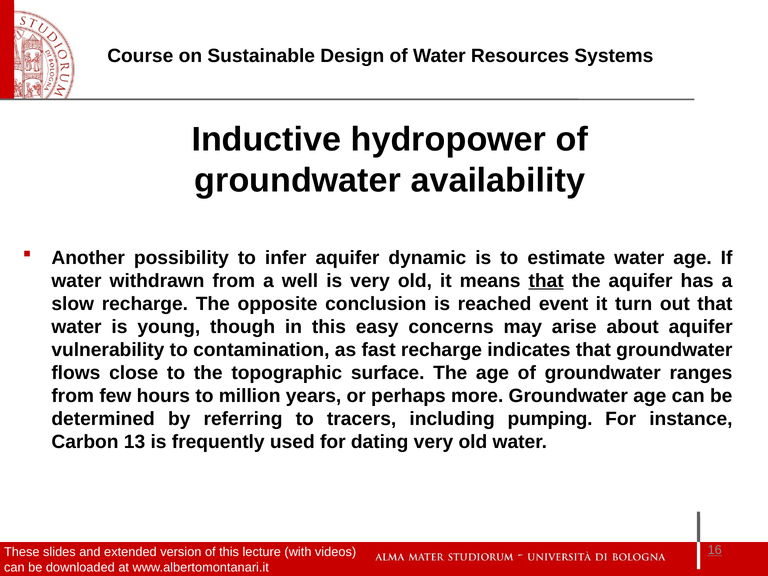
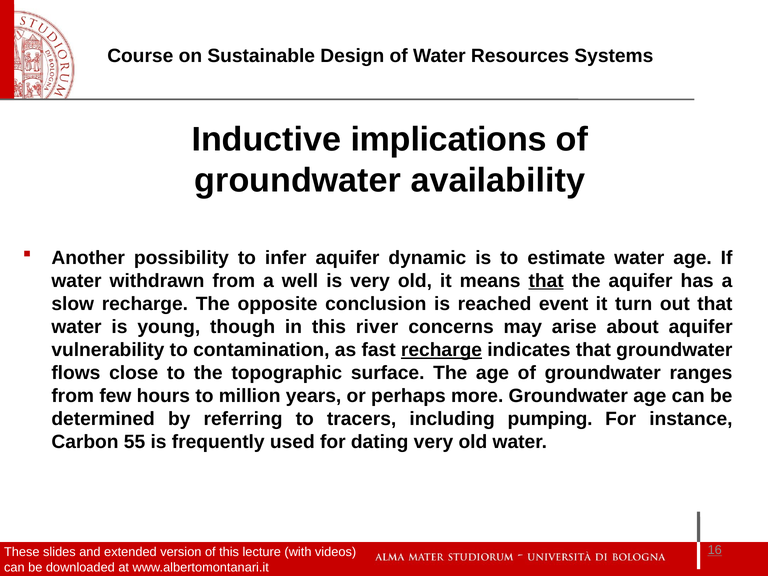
hydropower: hydropower -> implications (449, 139)
easy: easy -> river (377, 327)
recharge underline: none -> present (441, 350)
13: 13 -> 55 (135, 442)
